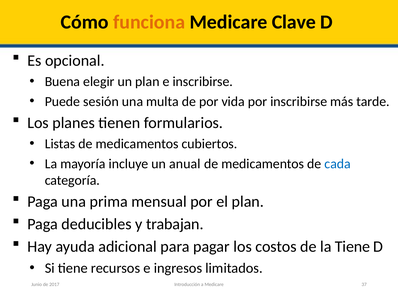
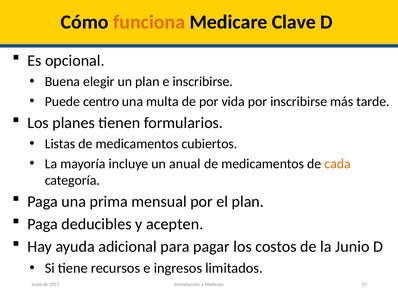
sesión: sesión -> centro (101, 102)
cada colour: blue -> orange (338, 164)
trabajan: trabajan -> acepten (175, 225)
la Tiene: Tiene -> Junio (352, 247)
